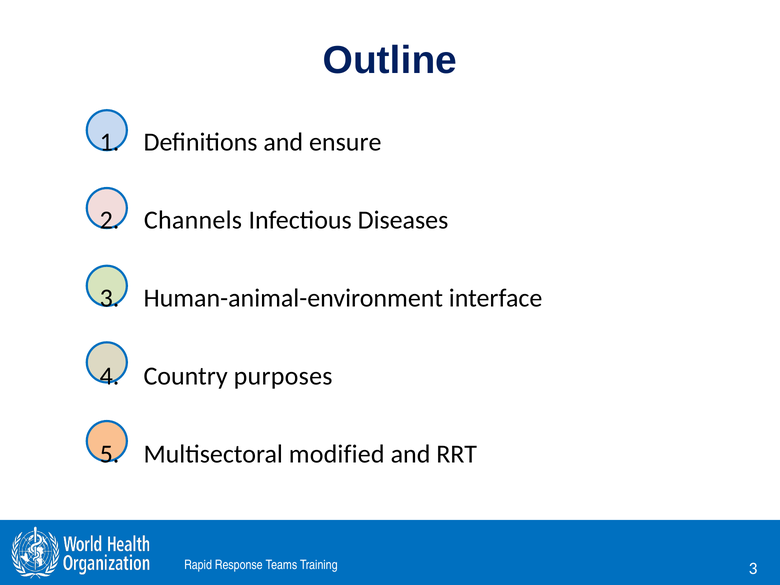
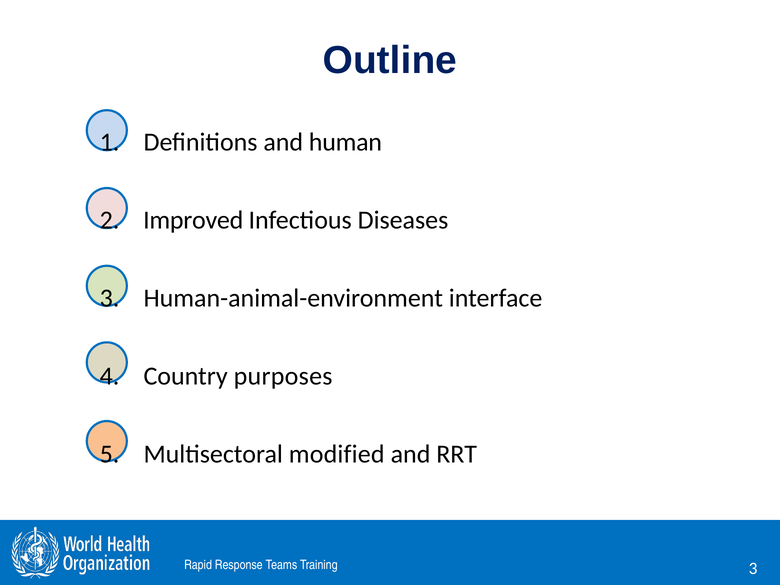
ensure: ensure -> human (345, 142)
Channels: Channels -> Improved (193, 220)
